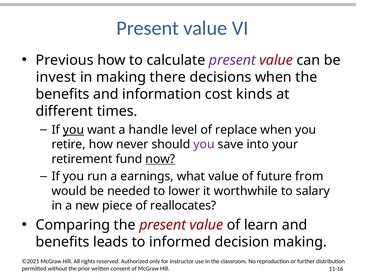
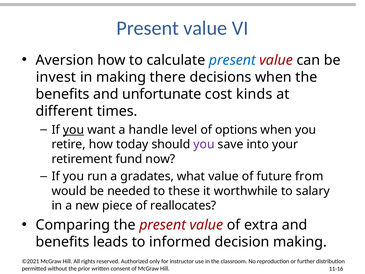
Previous: Previous -> Aversion (65, 60)
present colour: purple -> blue (232, 60)
information: information -> unfortunate (162, 94)
replace: replace -> options (236, 130)
never: never -> today (132, 144)
now underline: present -> none (160, 159)
earnings: earnings -> gradates (147, 176)
lower: lower -> these (184, 191)
learn: learn -> extra (261, 225)
